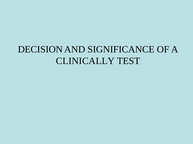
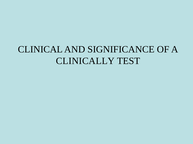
DECISION: DECISION -> CLINICAL (40, 50)
